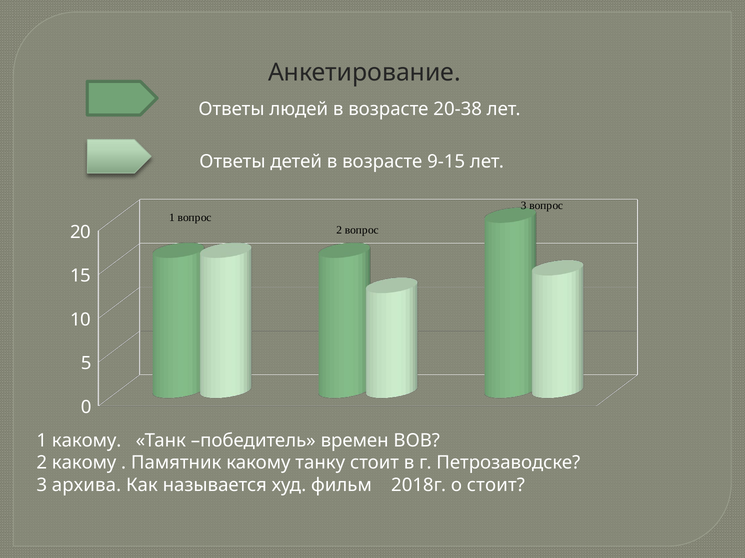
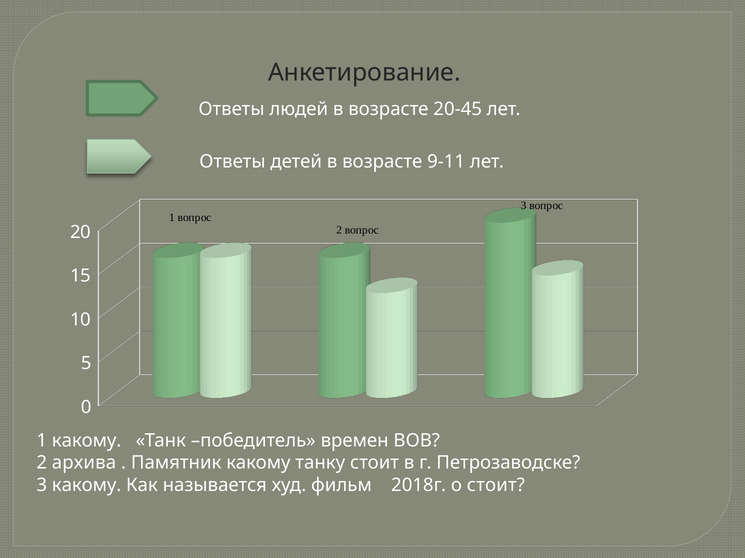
20-38: 20-38 -> 20-45 (458, 109)
9-15: 9-15 -> 9-11 (446, 162)
2 какому: какому -> архива (84, 463)
3 архива: архива -> какому (87, 486)
